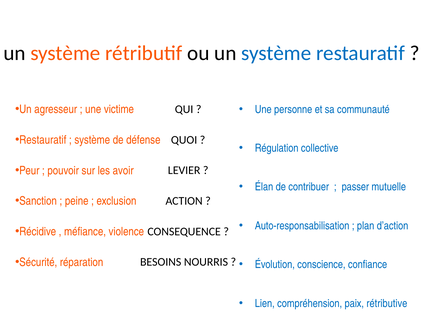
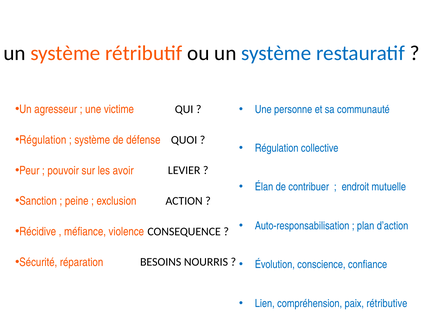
Restauratif: Restauratif -> Régulation (43, 140)
passer: passer -> endroit (355, 187)
